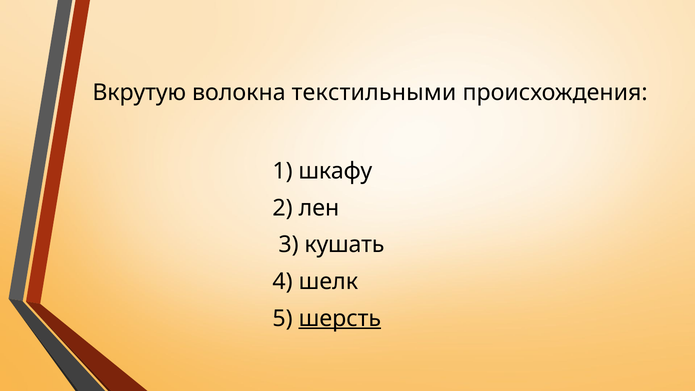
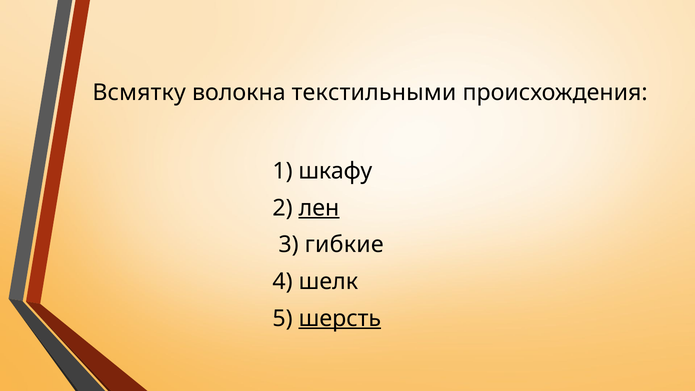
Вкрутую: Вкрутую -> Всмятку (139, 92)
лен underline: none -> present (319, 208)
кушать: кушать -> гибкие (344, 245)
